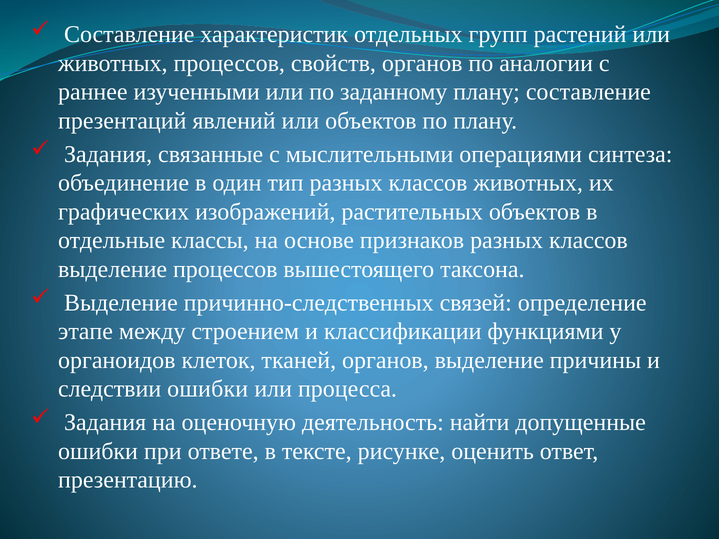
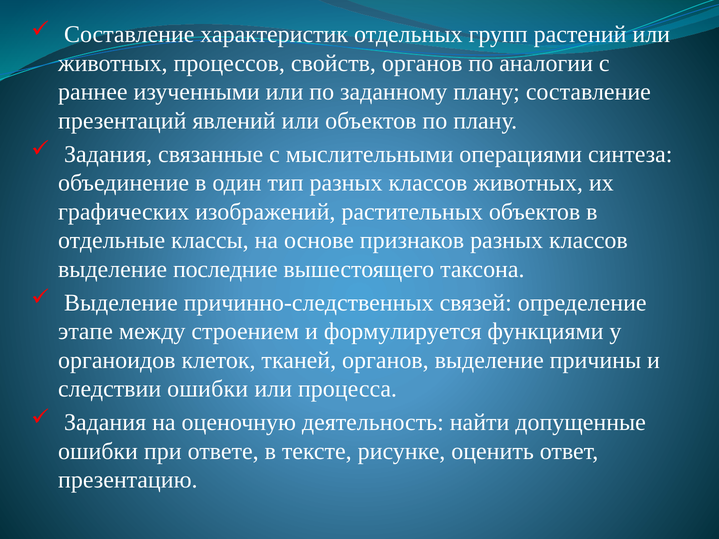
выделение процессов: процессов -> последние (225, 269)
классификации: классификации -> формулируется (403, 332)
